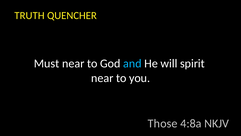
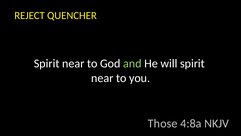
TRUTH: TRUTH -> REJECT (30, 15)
Must: Must -> Spirit (47, 63)
and colour: light blue -> light green (132, 63)
